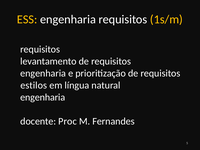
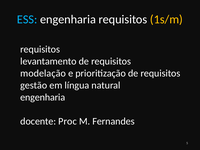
ESS colour: yellow -> light blue (27, 19)
engenharia: engenharia -> modelação (43, 73)
estilos: estilos -> gestão (34, 85)
